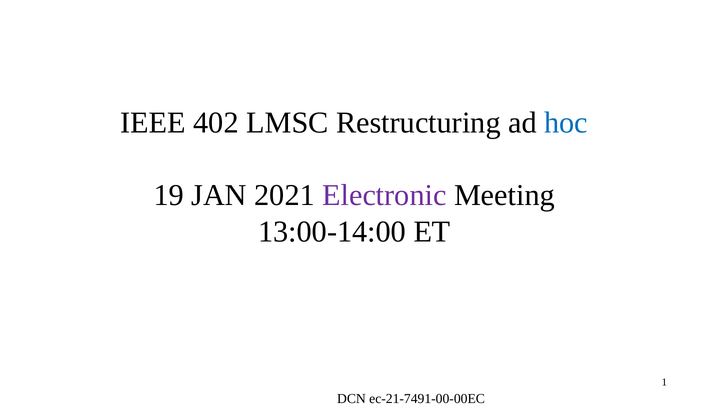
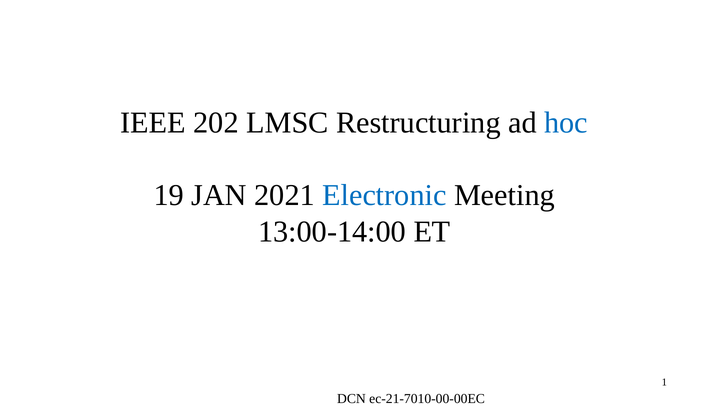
402: 402 -> 202 (216, 123)
Electronic colour: purple -> blue (384, 195)
ec-21-7491-00-00EC: ec-21-7491-00-00EC -> ec-21-7010-00-00EC (427, 399)
